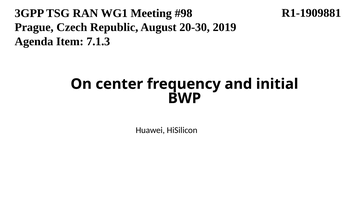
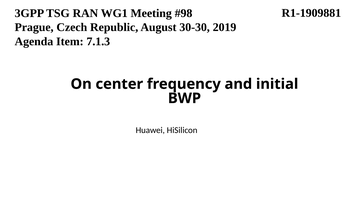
20-30: 20-30 -> 30-30 (195, 27)
